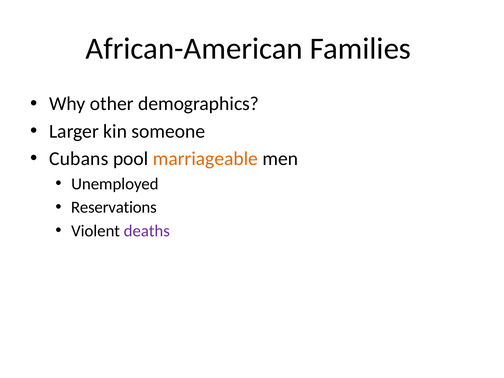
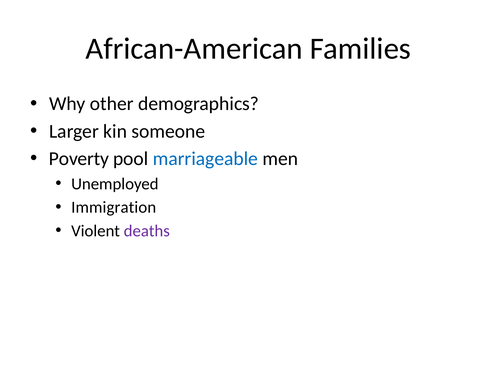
Cubans: Cubans -> Poverty (79, 159)
marriageable colour: orange -> blue (205, 159)
Reservations: Reservations -> Immigration (114, 207)
